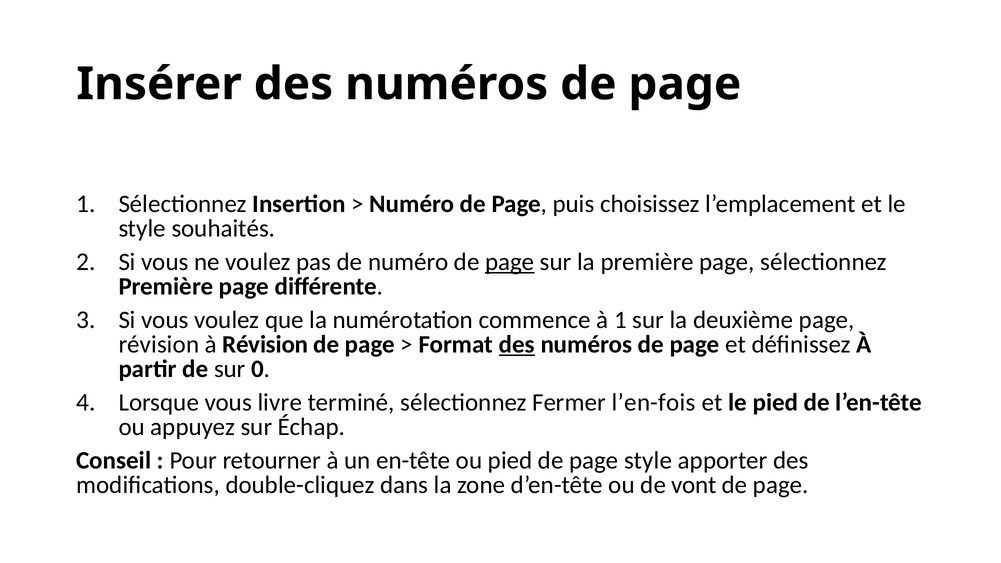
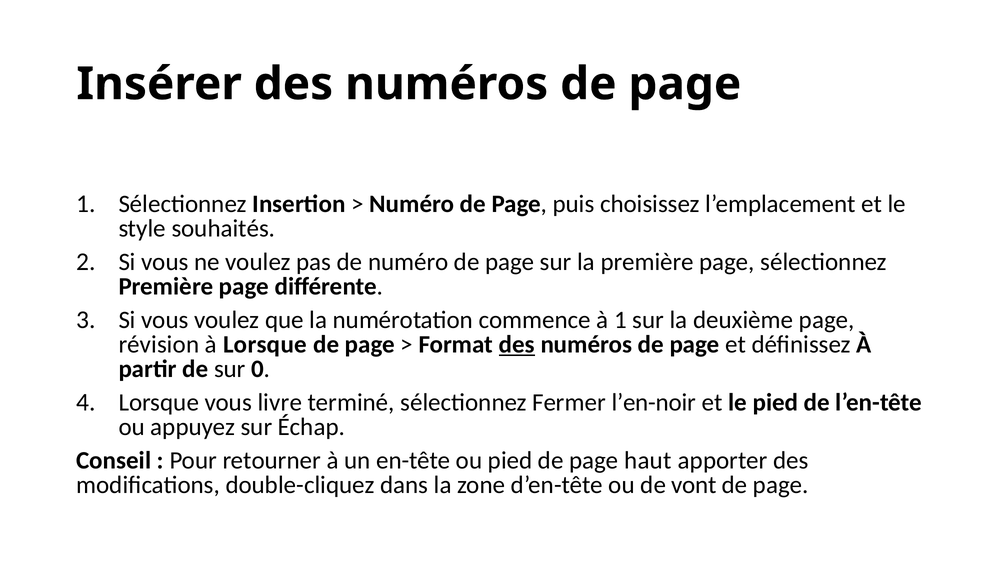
page underline: present -> none (510, 262)
à Révision: Révision -> Lorsque (265, 345)
l’en-fois: l’en-fois -> l’en-noir (654, 403)
page style: style -> haut (648, 461)
